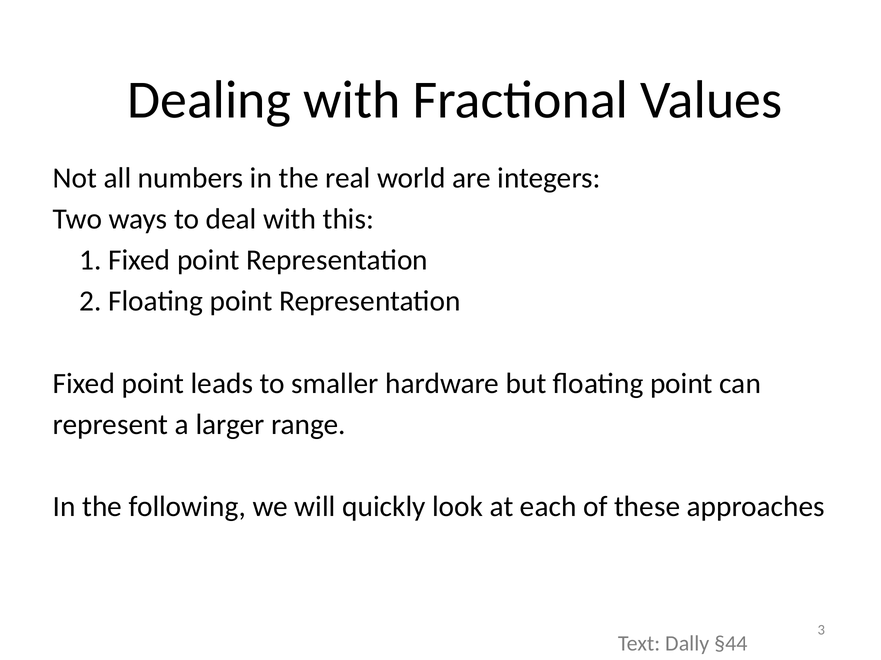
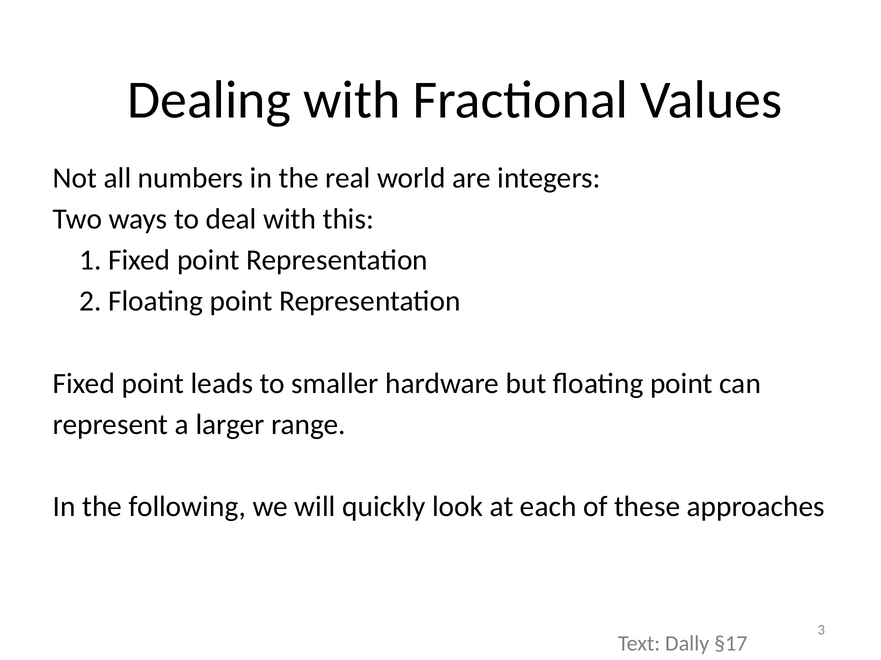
§44: §44 -> §17 (731, 644)
